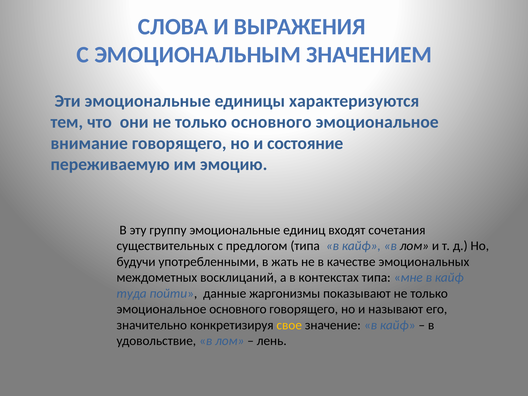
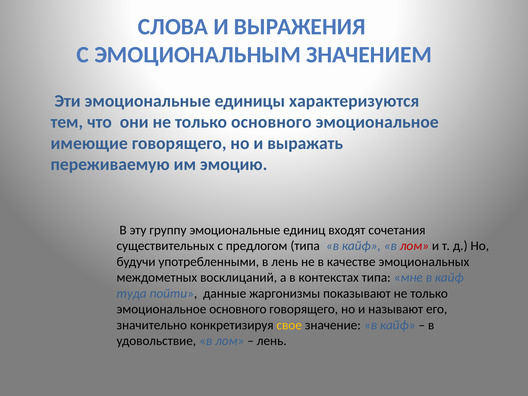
внимание: внимание -> имеющие (89, 143)
состояние: состояние -> выражать (305, 143)
лом colour: black -> red (414, 246)
в жать: жать -> лень (285, 262)
